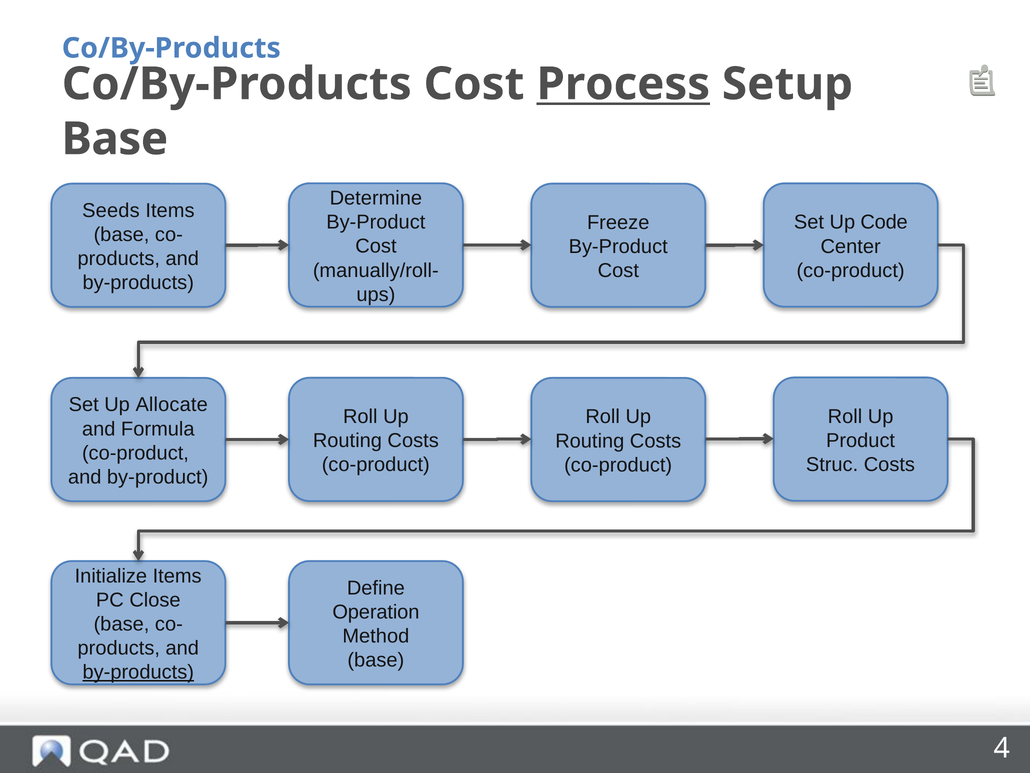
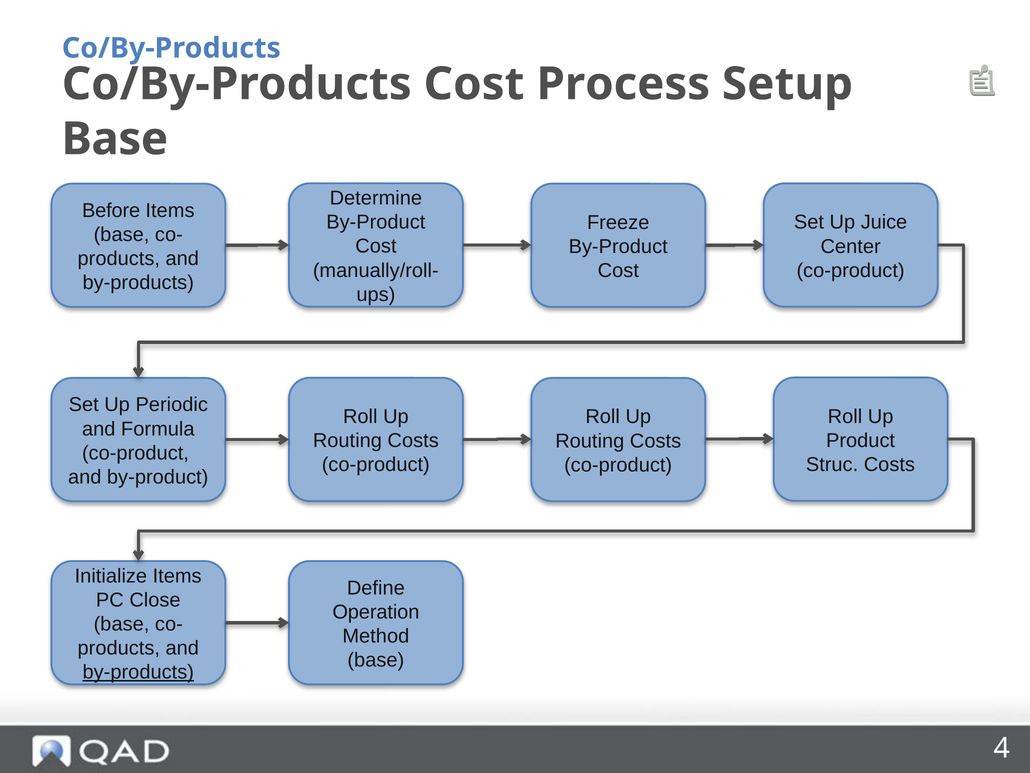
Process underline: present -> none (623, 84)
Seeds: Seeds -> Before (111, 210)
Code: Code -> Juice (884, 222)
Allocate: Allocate -> Periodic (172, 405)
